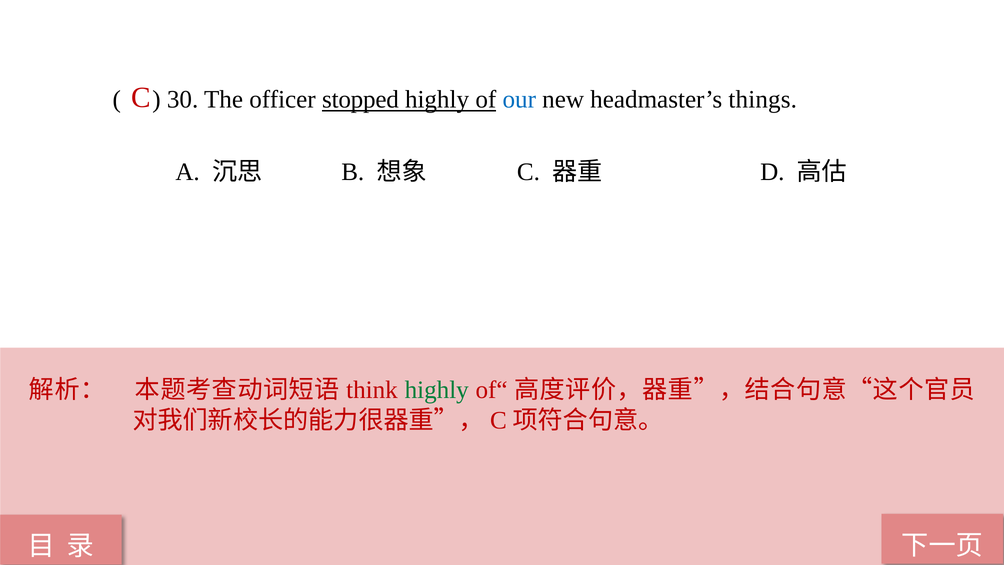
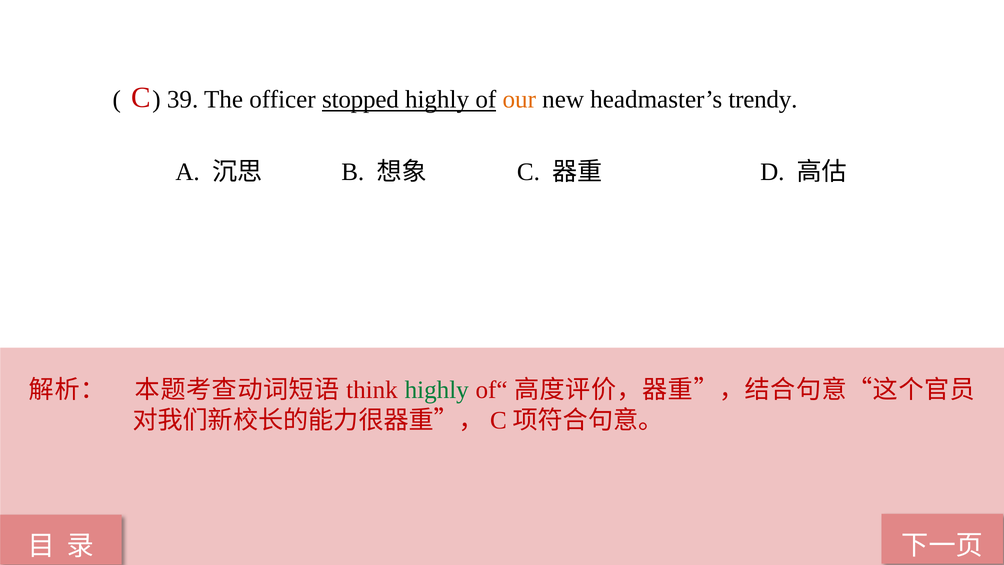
30: 30 -> 39 (183, 99)
our colour: blue -> orange (519, 99)
things: things -> trendy (763, 99)
